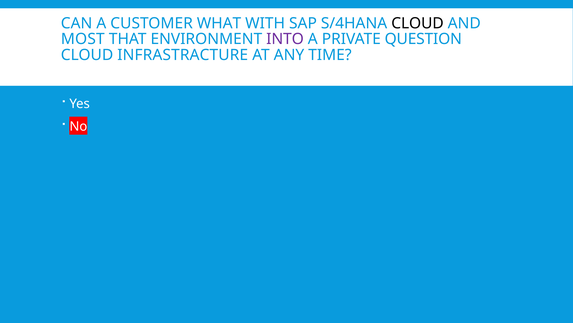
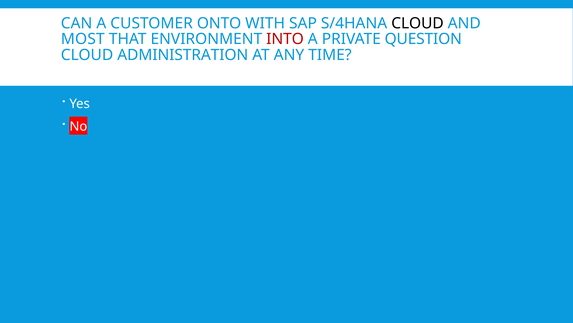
WHAT: WHAT -> ONTO (219, 23)
INTO colour: purple -> red (285, 39)
INFRASTRACTURE: INFRASTRACTURE -> ADMINISTRATION (183, 55)
